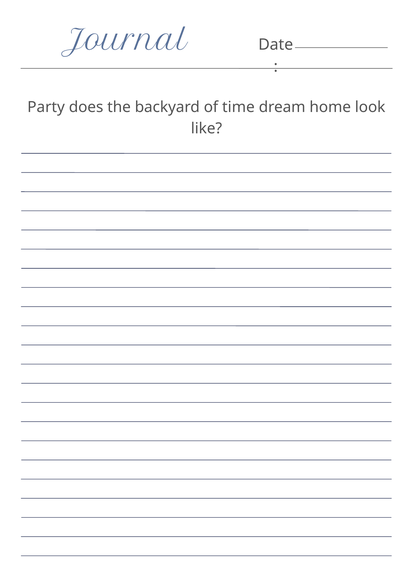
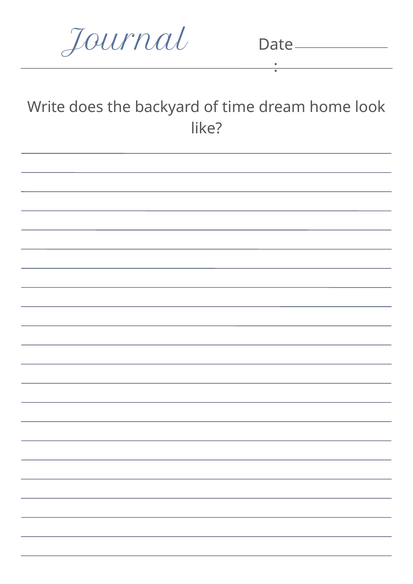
Party: Party -> Write (46, 107)
